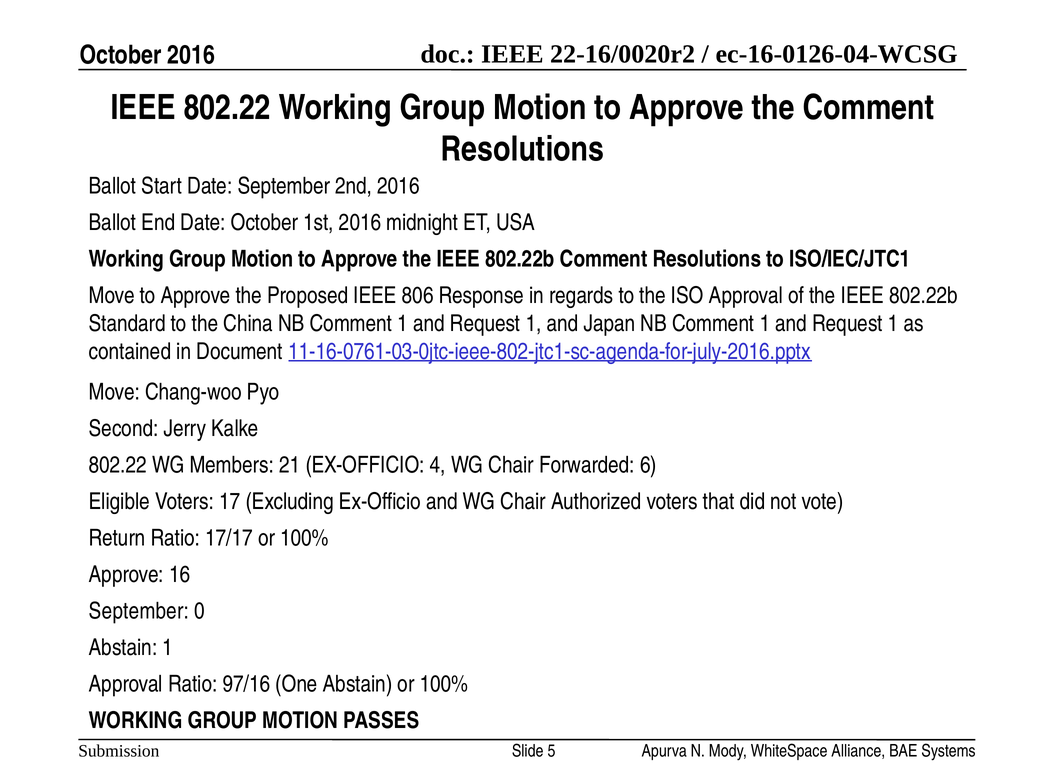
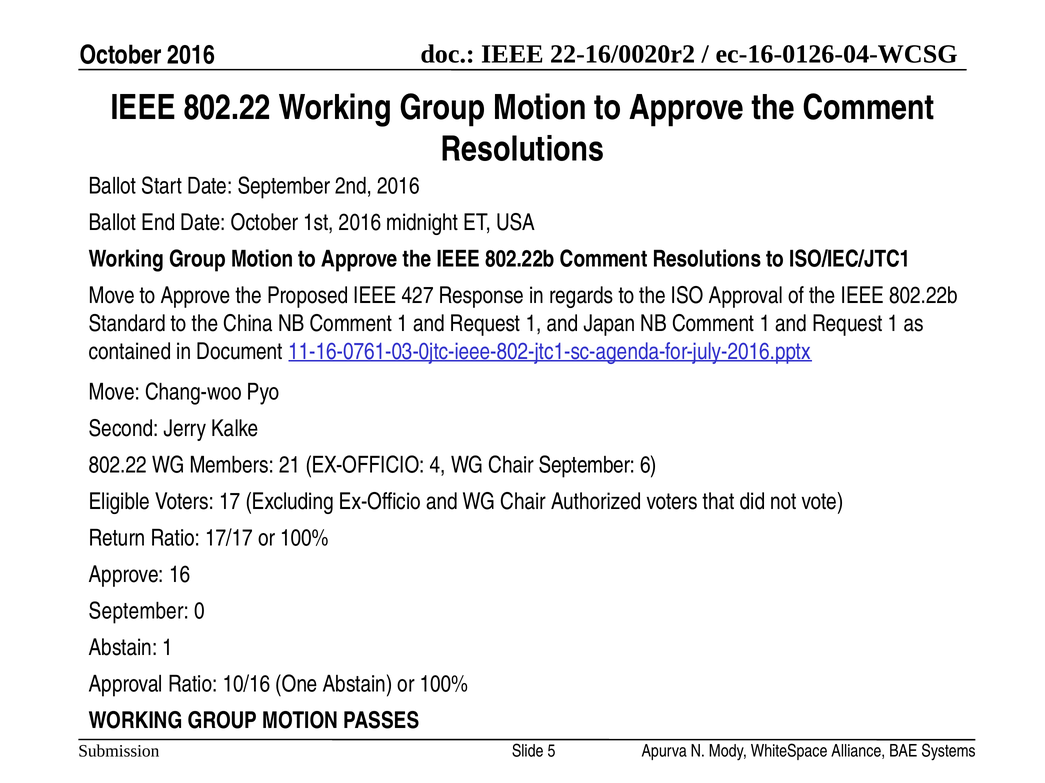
806: 806 -> 427 (418, 296)
Chair Forwarded: Forwarded -> September (587, 465)
97/16: 97/16 -> 10/16 (246, 685)
